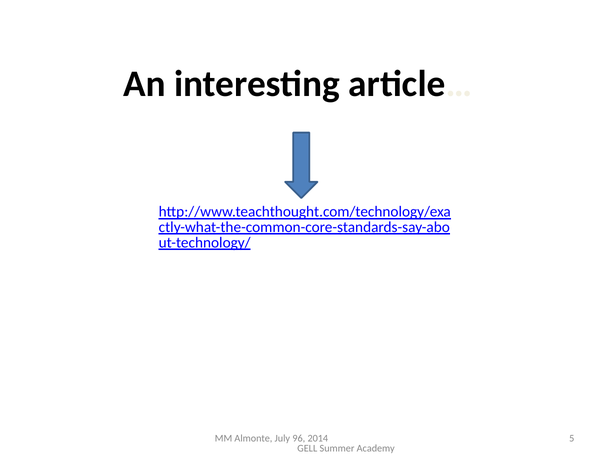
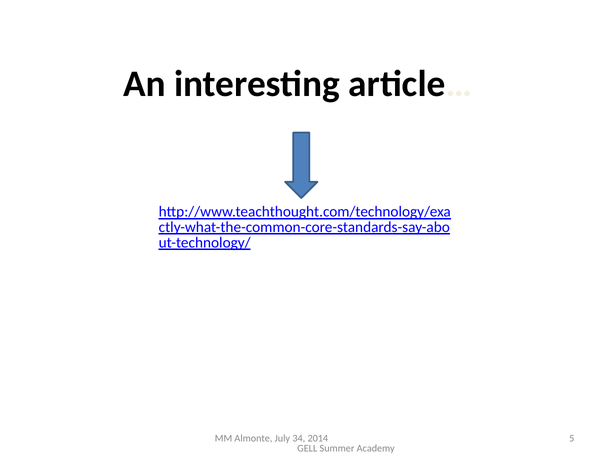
96: 96 -> 34 (299, 438)
